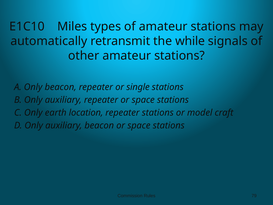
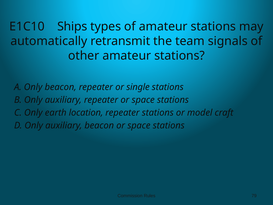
Miles: Miles -> Ships (72, 27)
while: while -> team (190, 41)
